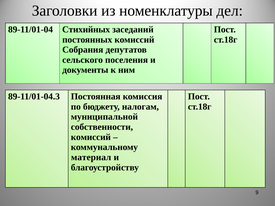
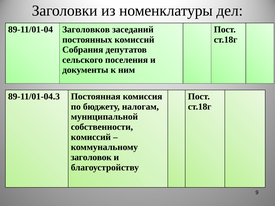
Стихийных: Стихийных -> Заголовков (86, 30)
материал: материал -> заголовок (91, 157)
